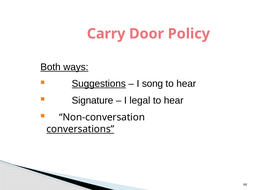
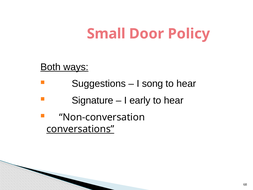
Carry: Carry -> Small (106, 34)
Suggestions underline: present -> none (99, 84)
legal: legal -> early (140, 100)
